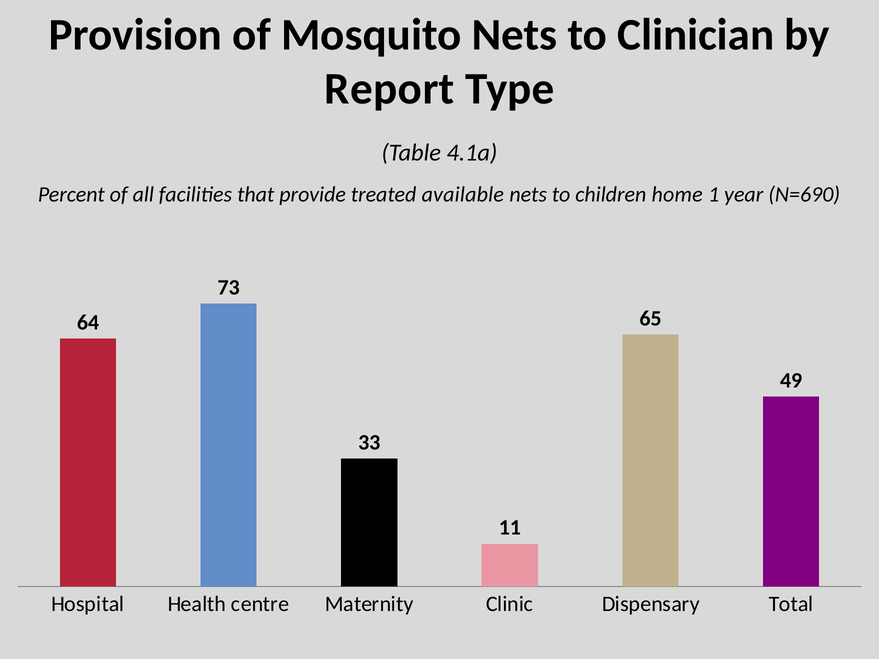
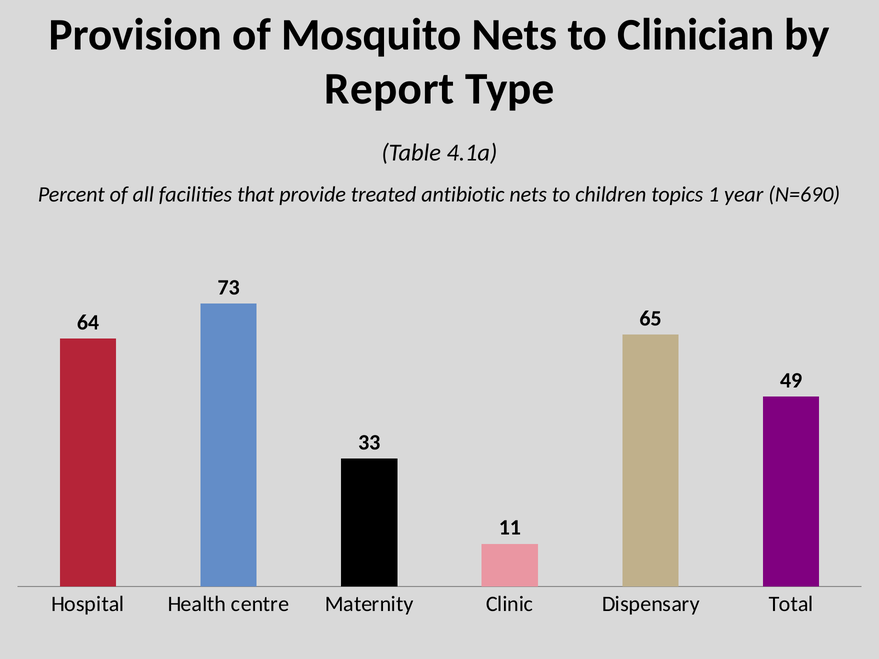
available: available -> antibiotic (463, 195)
home: home -> topics (677, 195)
